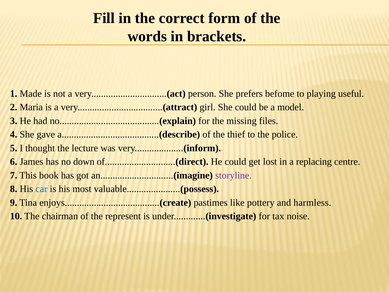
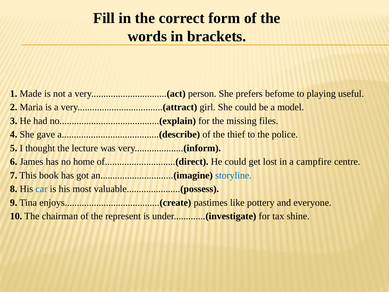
down: down -> home (84, 162)
replacing: replacing -> campfire (314, 162)
storyline colour: purple -> blue (233, 175)
harmless: harmless -> everyone (312, 202)
noise: noise -> shine (298, 216)
